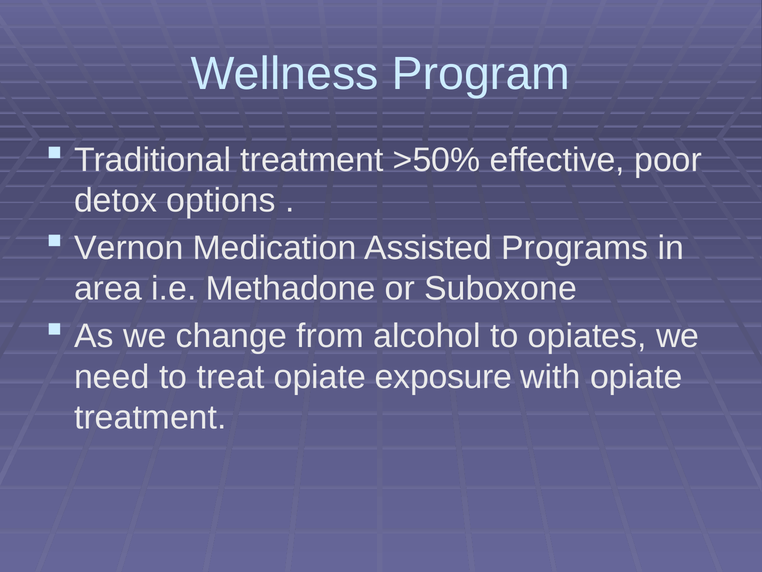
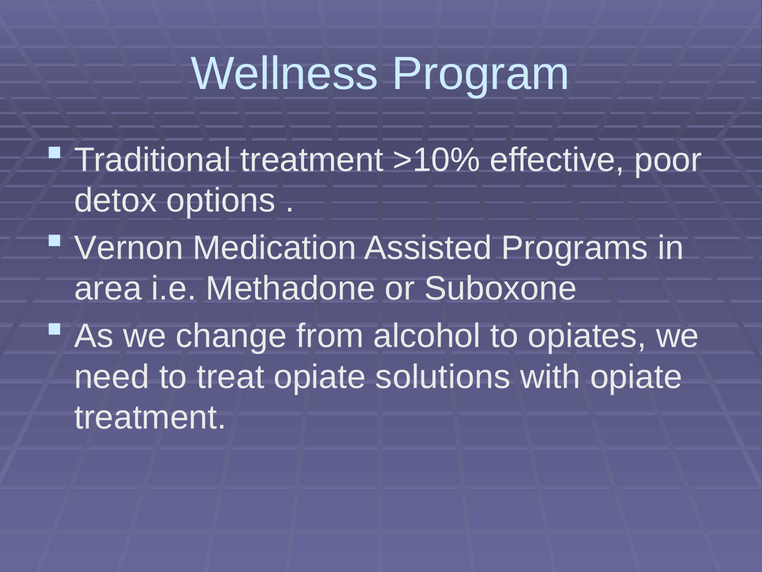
>50%: >50% -> >10% (437, 160)
exposure: exposure -> solutions (443, 377)
